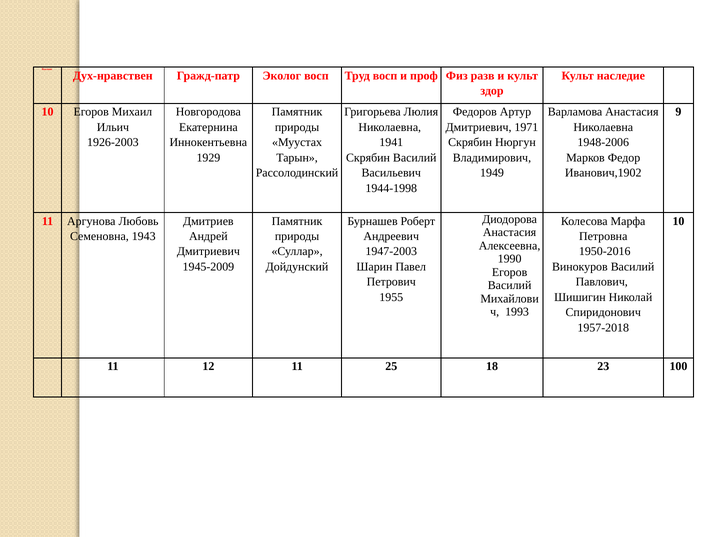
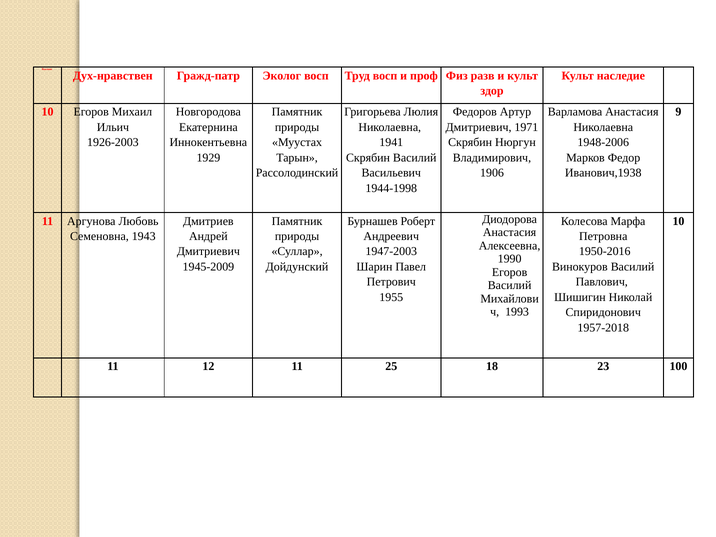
1949: 1949 -> 1906 (492, 173)
Иванович,1902: Иванович,1902 -> Иванович,1938 (603, 173)
